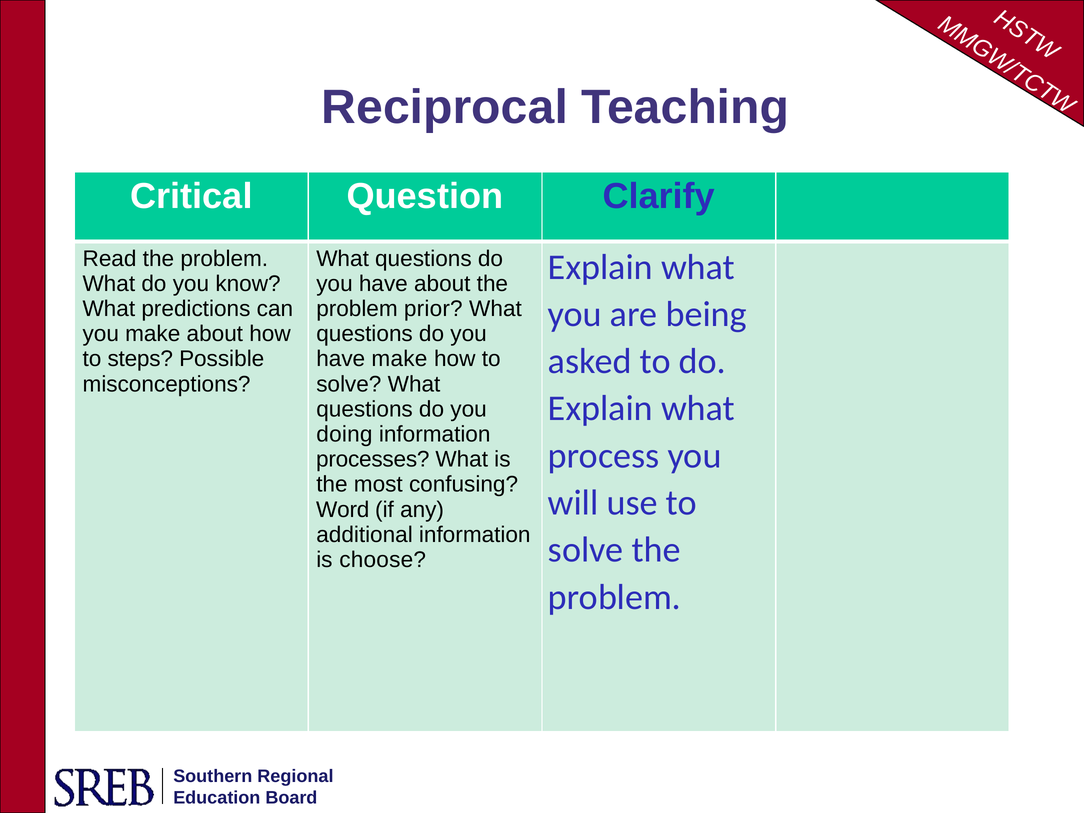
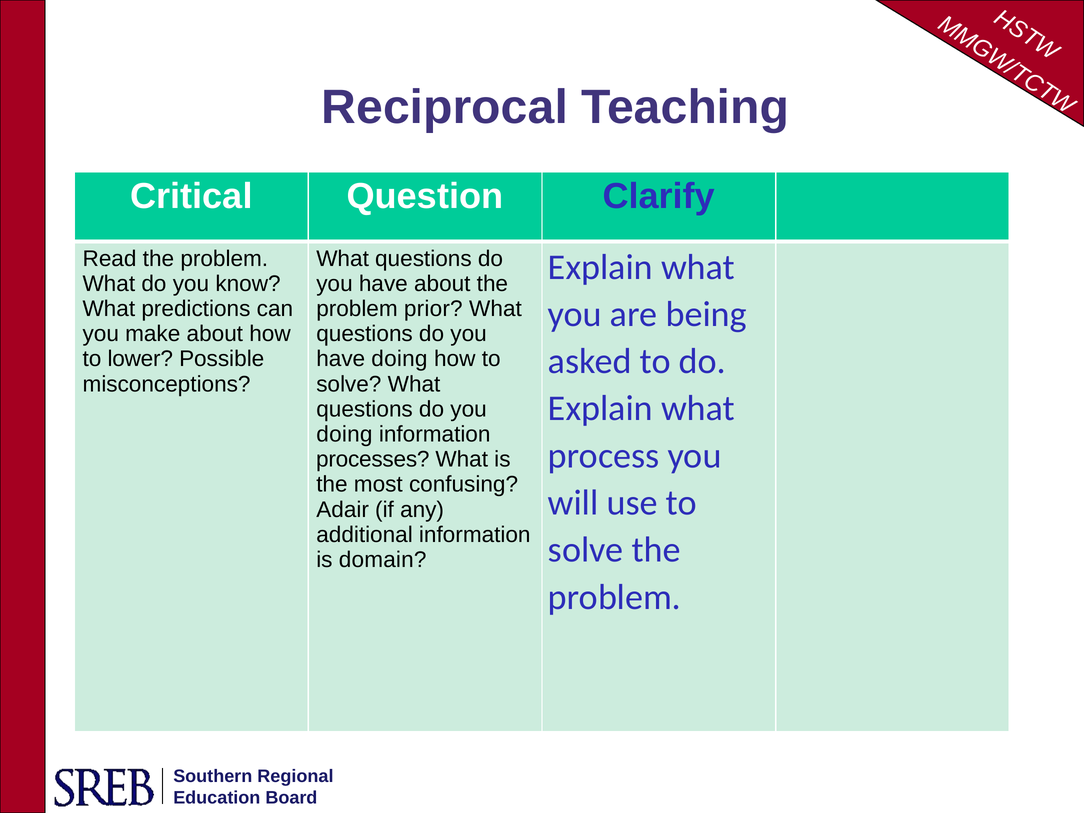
steps: steps -> lower (140, 359)
have make: make -> doing (399, 359)
Word: Word -> Adair (343, 510)
choose: choose -> domain (383, 560)
